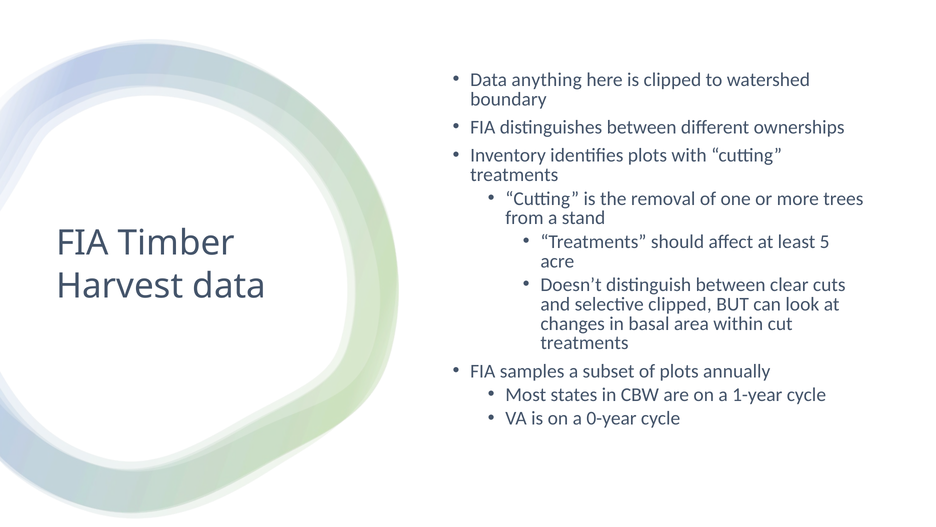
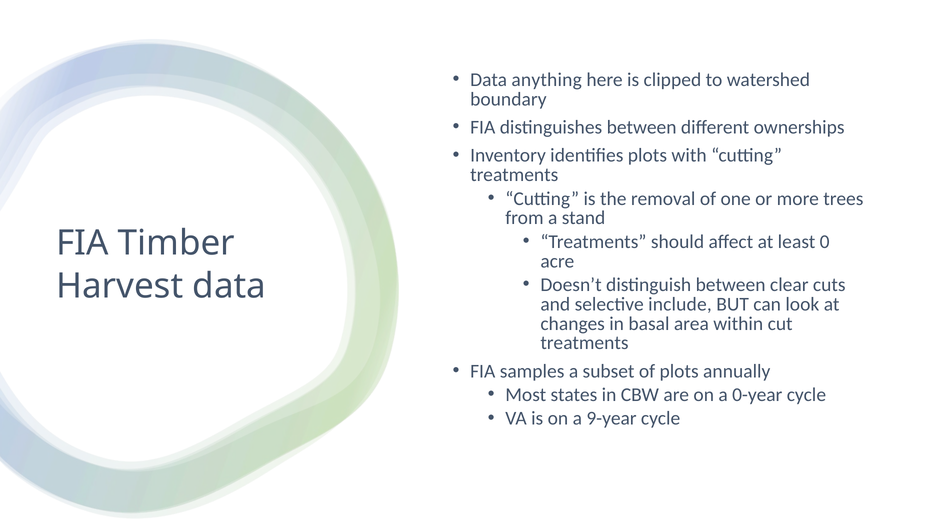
5: 5 -> 0 (825, 241)
selective clipped: clipped -> include (680, 304)
1-year: 1-year -> 0-year (757, 394)
0-year: 0-year -> 9-year (612, 418)
